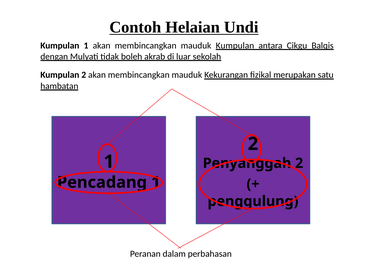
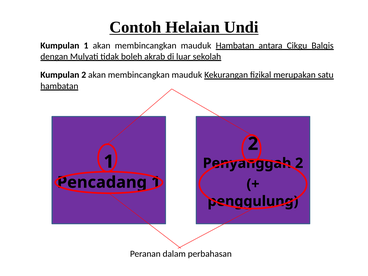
mauduk Kumpulan: Kumpulan -> Hambatan (235, 46)
